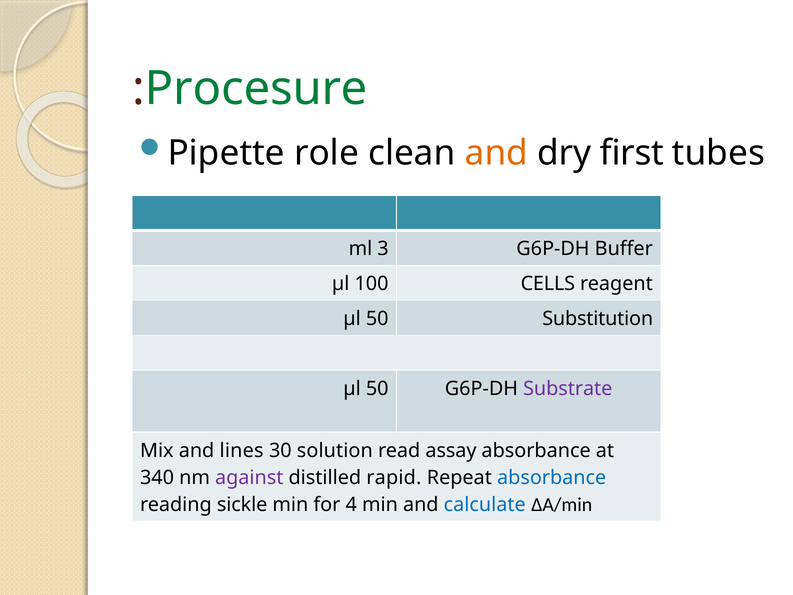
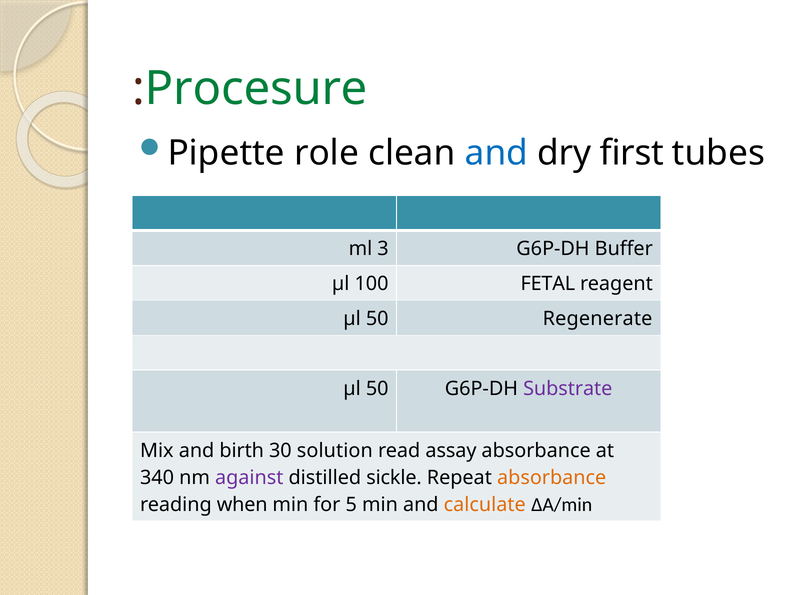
and colour: orange -> blue (496, 153)
CELLS: CELLS -> FETAL (548, 284)
Substitution: Substitution -> Regenerate (598, 319)
lines: lines -> birth (242, 450)
rapid: rapid -> sickle (394, 477)
absorbance colour: blue -> orange (552, 477)
sickle: sickle -> when (242, 504)
4: 4 -> 5 (351, 504)
calculate colour: blue -> orange (485, 504)
